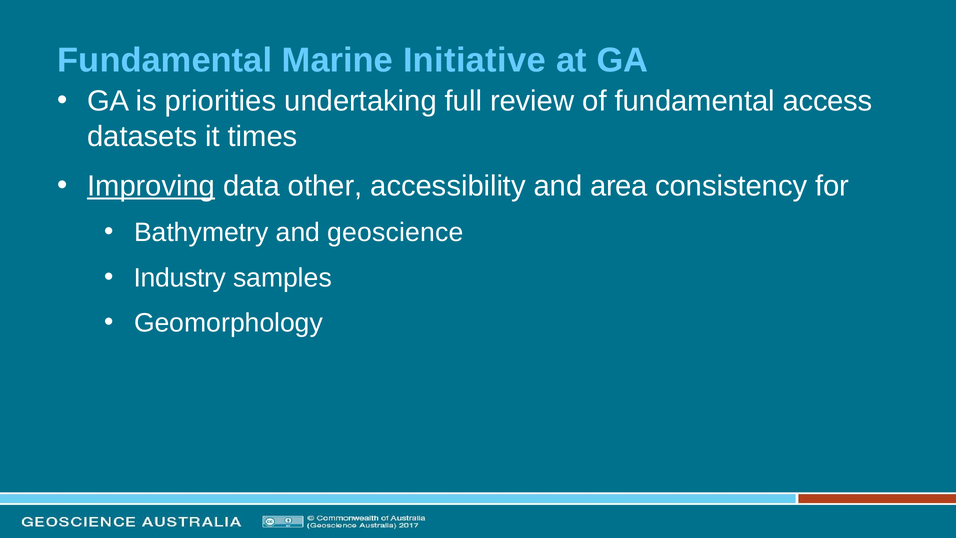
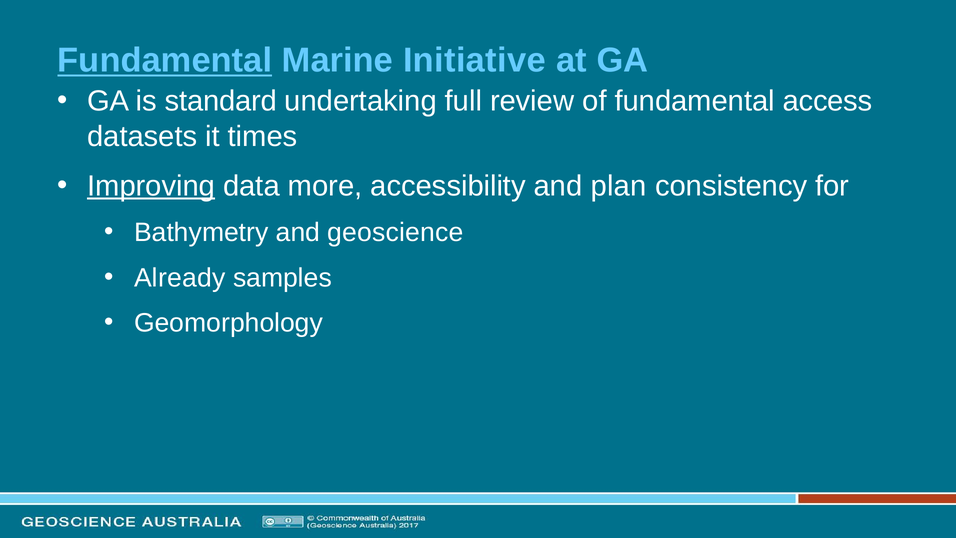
Fundamental underline: none -> present (165, 61)
priorities: priorities -> standard (221, 101)
other: other -> more (325, 186)
area: area -> plan (619, 186)
Industry: Industry -> Already (180, 278)
